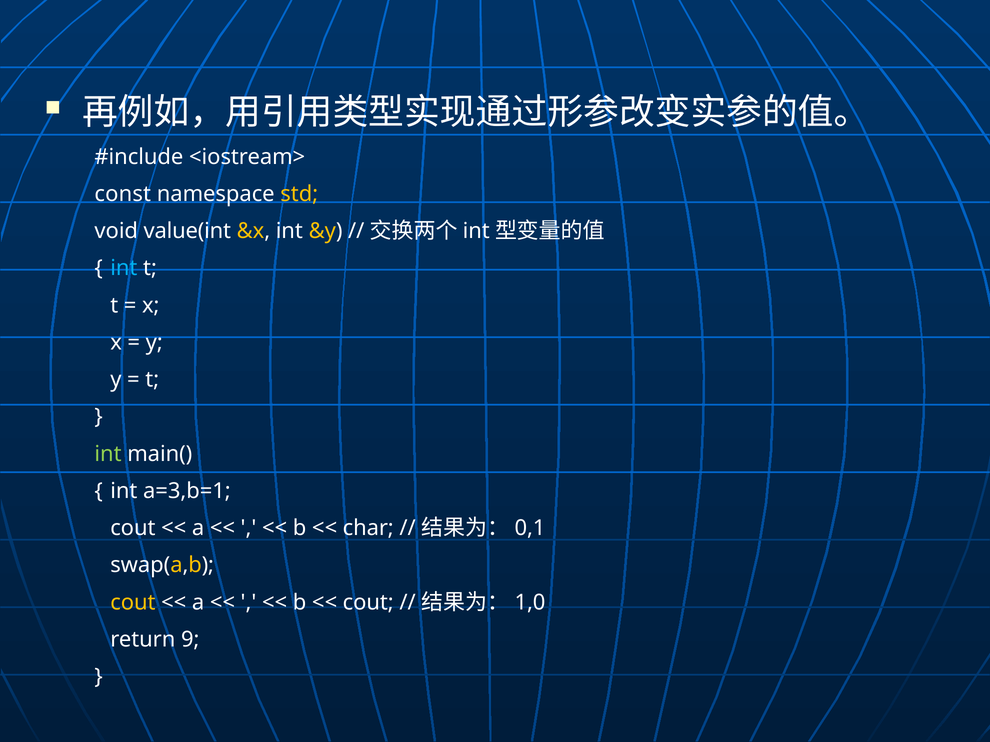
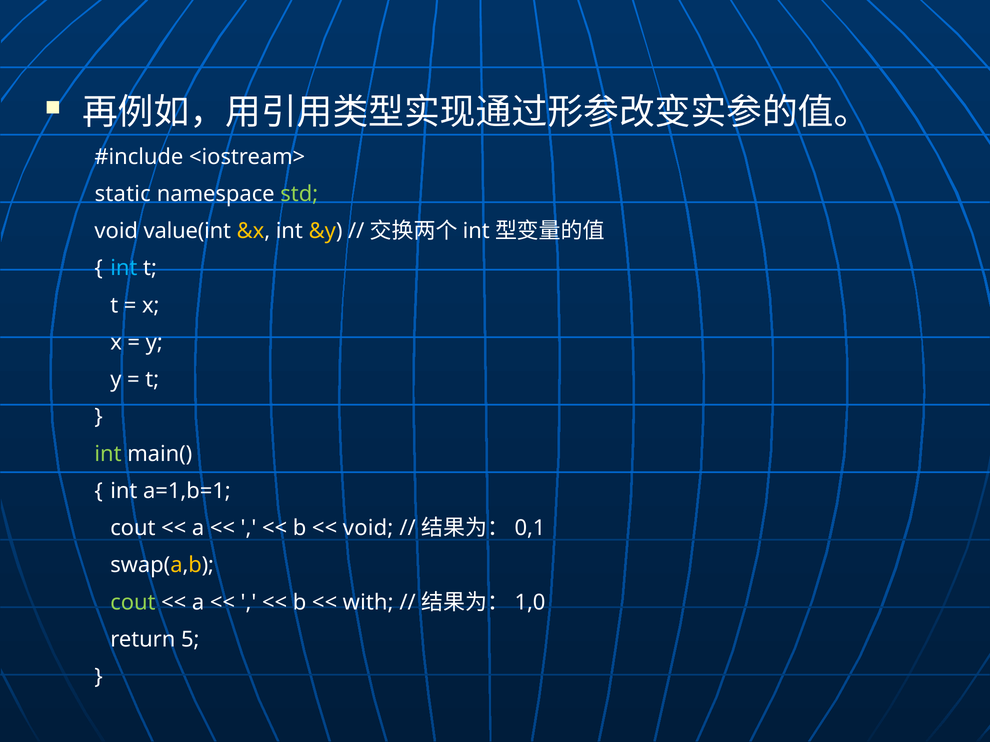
const: const -> static (123, 194)
std colour: yellow -> light green (299, 194)
a=3,b=1: a=3,b=1 -> a=1,b=1 (187, 491)
char: char -> void (368, 528)
cout colour: yellow -> light green (133, 603)
cout: cout -> with (368, 603)
9: 9 -> 5 (190, 640)
